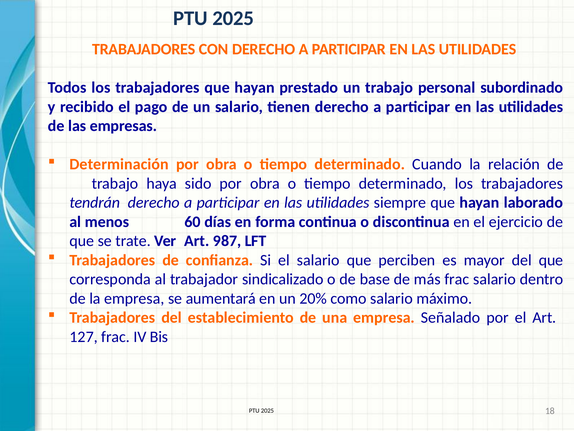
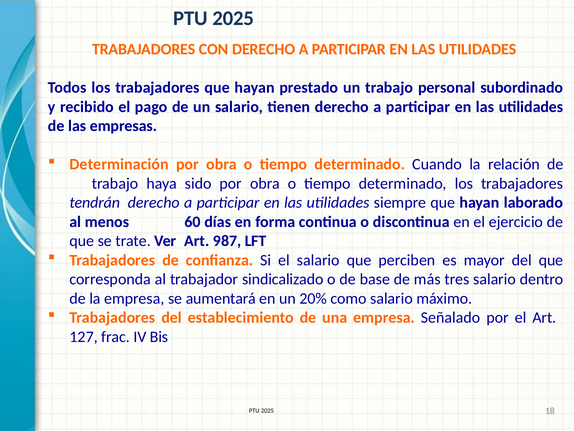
más frac: frac -> tres (457, 279)
